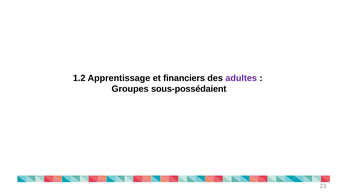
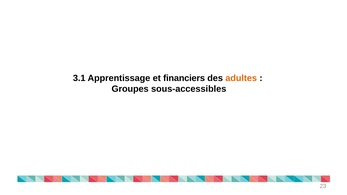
1.2: 1.2 -> 3.1 (79, 78)
adultes colour: purple -> orange (241, 78)
sous-possédaient: sous-possédaient -> sous-accessibles (189, 89)
